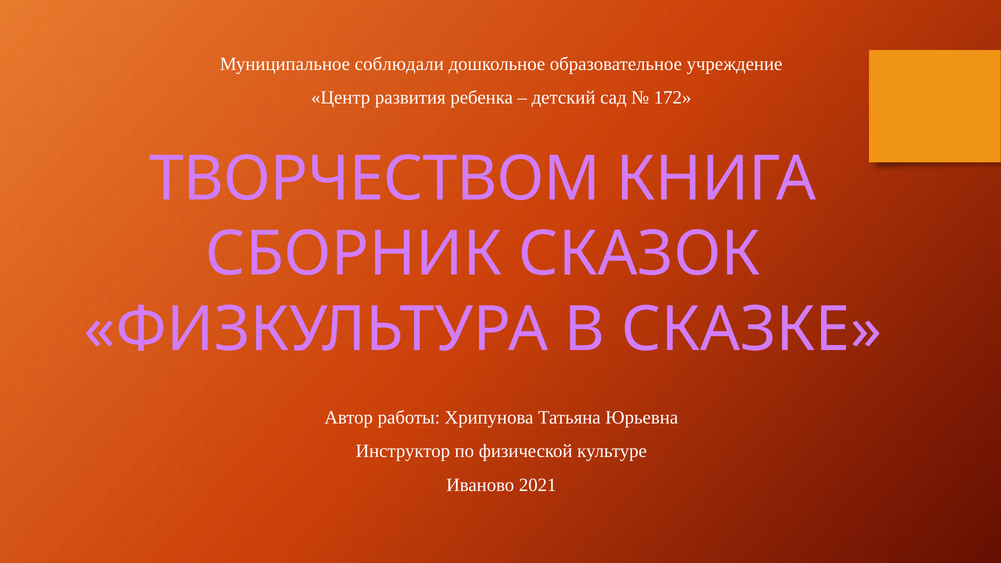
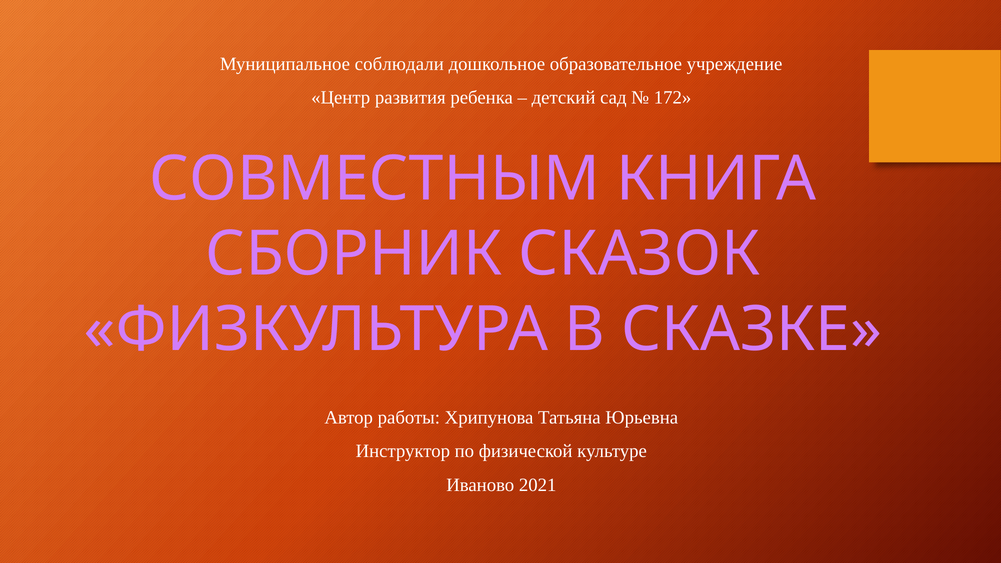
ТВОРЧЕСТВОМ: ТВОРЧЕСТВОМ -> СОВМЕСТНЫМ (375, 179)
